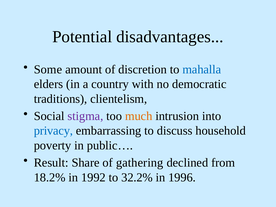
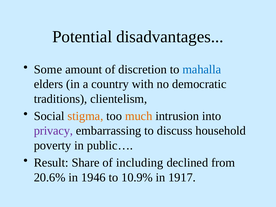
stigma colour: purple -> orange (85, 116)
privacy colour: blue -> purple (53, 131)
gathering: gathering -> including (140, 163)
18.2%: 18.2% -> 20.6% (50, 177)
1992: 1992 -> 1946 (93, 177)
32.2%: 32.2% -> 10.9% (137, 177)
1996: 1996 -> 1917 (182, 177)
